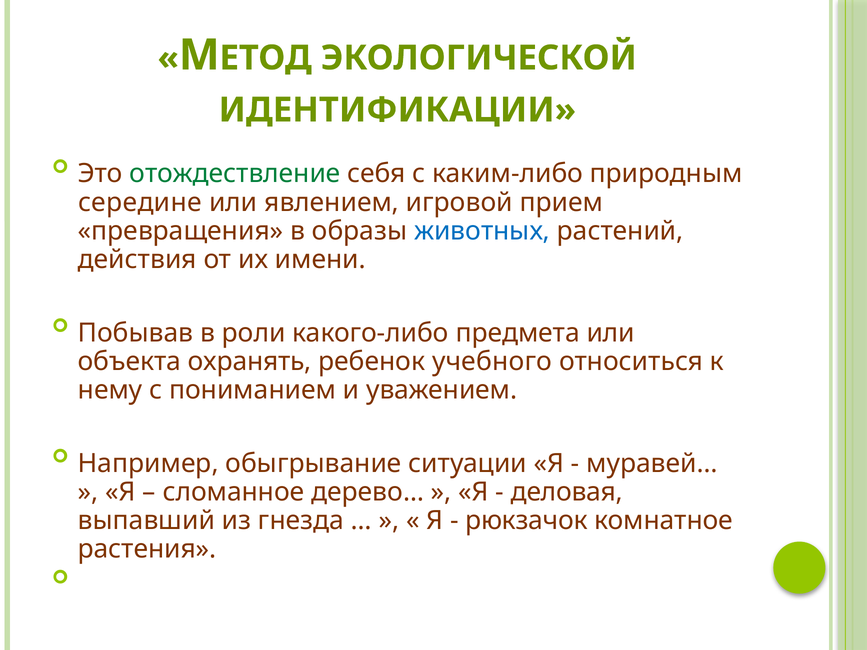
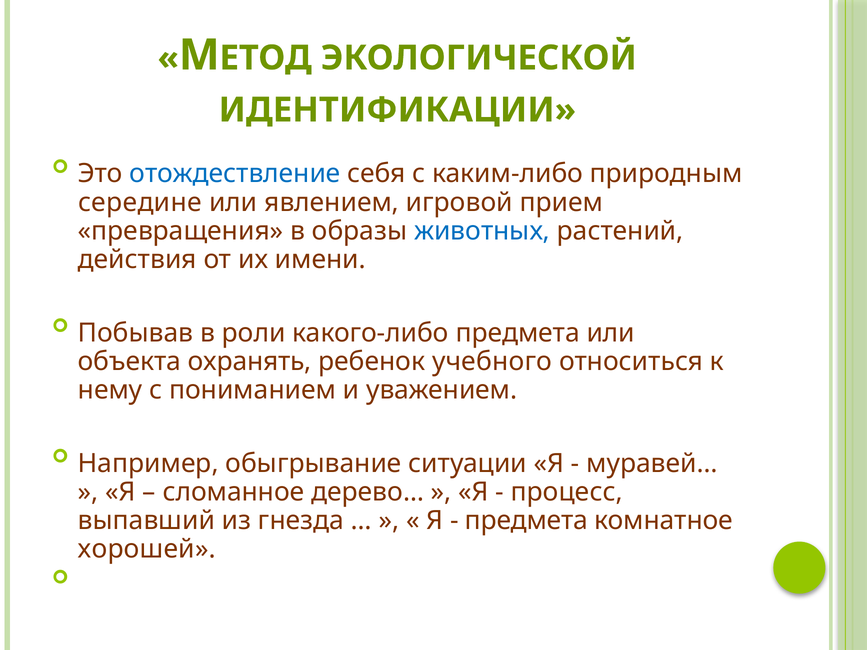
отождествление colour: green -> blue (235, 174)
деловая: деловая -> процесс (567, 492)
рюкзачок: рюкзачок -> предмета (526, 521)
растения: растения -> хорошей (147, 549)
